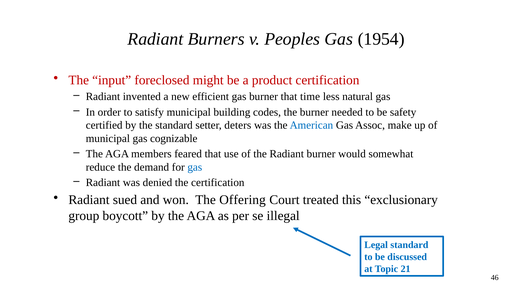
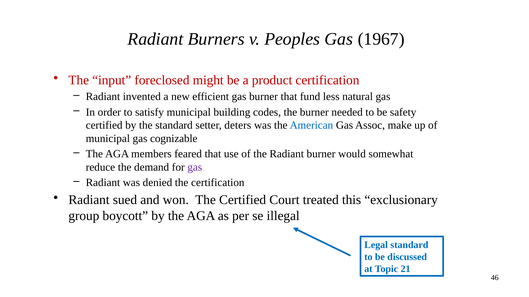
1954: 1954 -> 1967 (381, 39)
time: time -> fund (310, 97)
gas colour: blue -> purple (195, 167)
The Offering: Offering -> Certified (243, 200)
